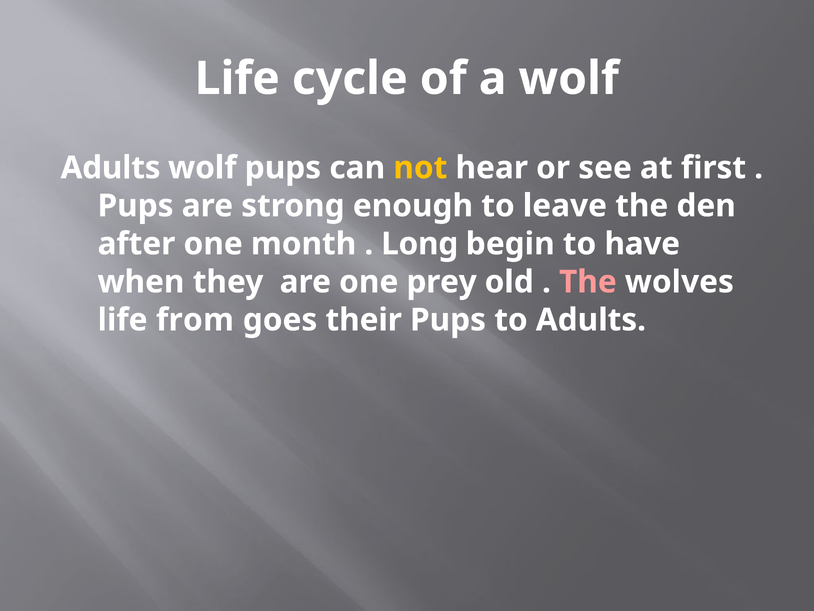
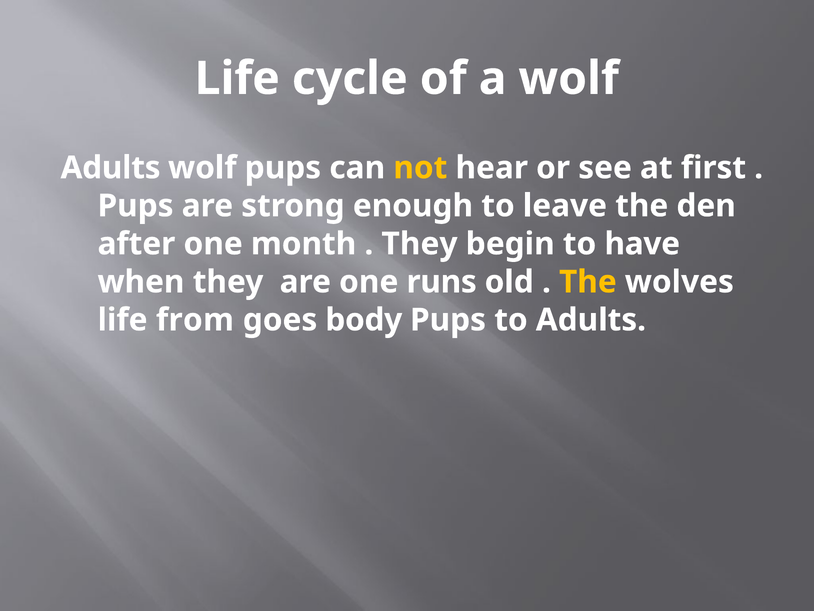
Long: Long -> They (420, 244)
prey: prey -> runs (442, 282)
The colour: pink -> yellow (588, 282)
their: their -> body (364, 320)
